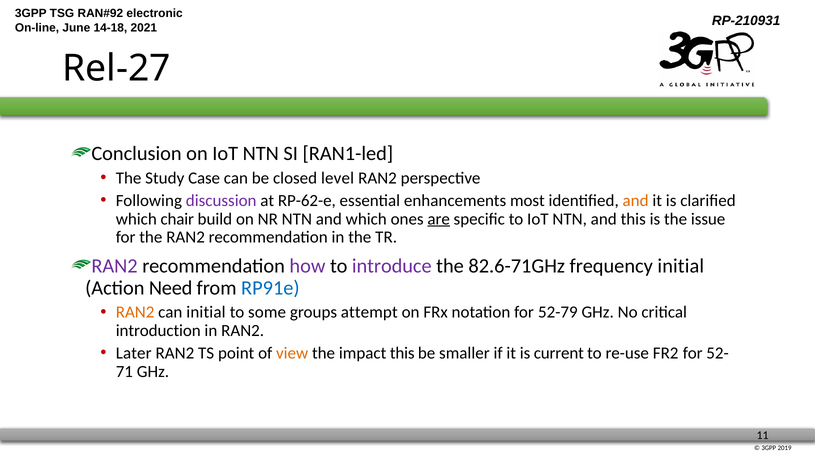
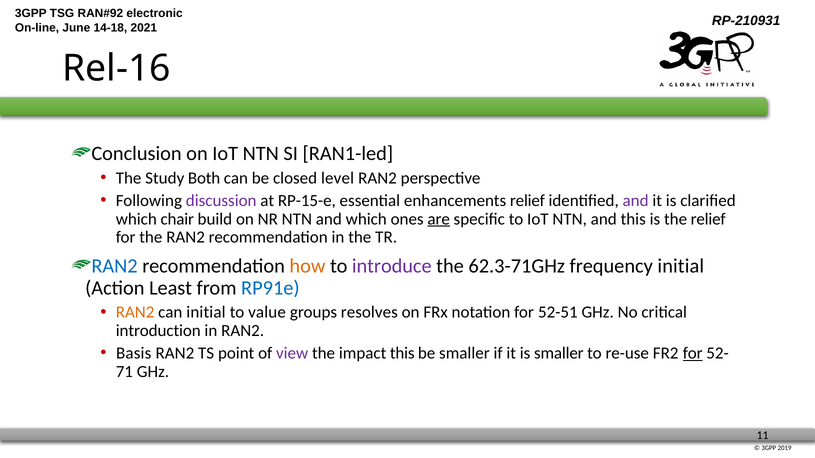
Rel-27: Rel-27 -> Rel-16 (116, 68)
Case: Case -> Both (204, 178)
RP-62-e: RP-62-e -> RP-15-e (307, 201)
enhancements most: most -> relief (527, 201)
and colour: orange -> purple (636, 201)
the issue: issue -> relief (708, 219)
RAN2 colour: purple -> blue (115, 266)
how colour: purple -> orange (307, 266)
82.6-71GHz: 82.6-71GHz -> 62.3-71GHz (517, 266)
Need: Need -> Least (171, 288)
some: some -> value (267, 313)
attempt: attempt -> resolves (369, 313)
52-79: 52-79 -> 52-51 (558, 313)
Later: Later -> Basis (134, 353)
view colour: orange -> purple (292, 353)
is current: current -> smaller (559, 353)
for underline: none -> present (693, 353)
